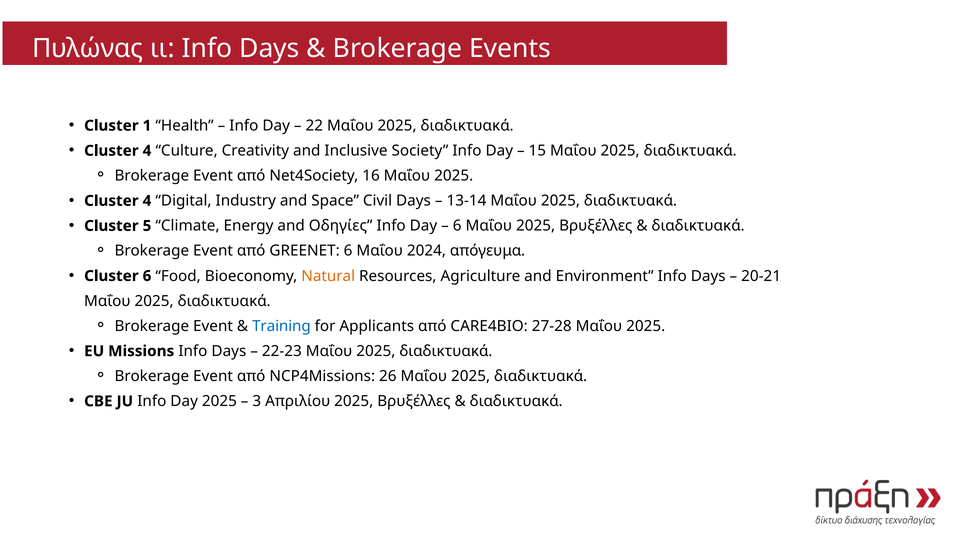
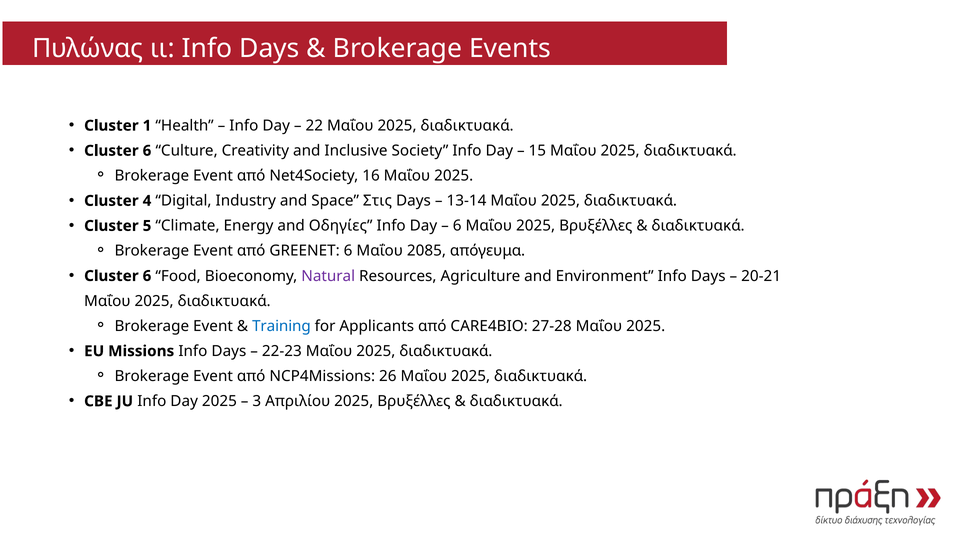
4: 4 -> 6 (147, 151)
Civil: Civil -> Στις (377, 201)
2024: 2024 -> 2085 (426, 251)
Natural colour: orange -> purple (328, 276)
